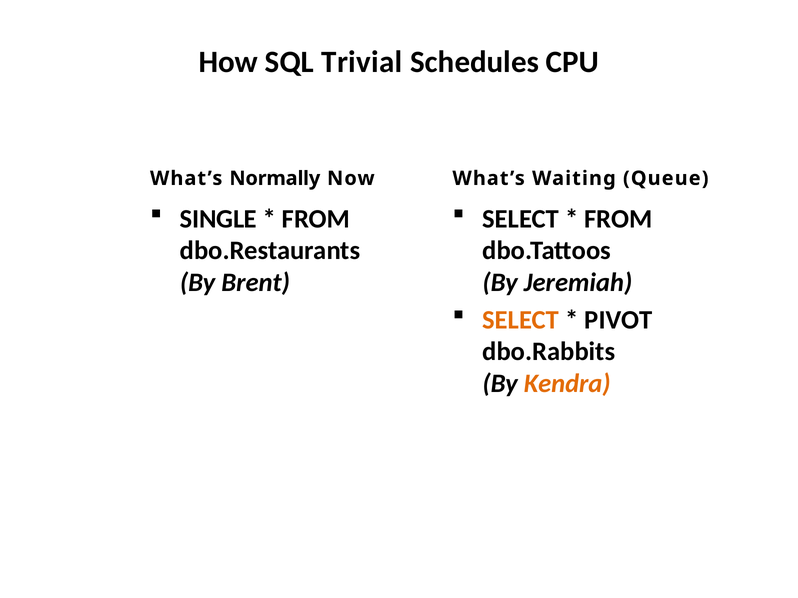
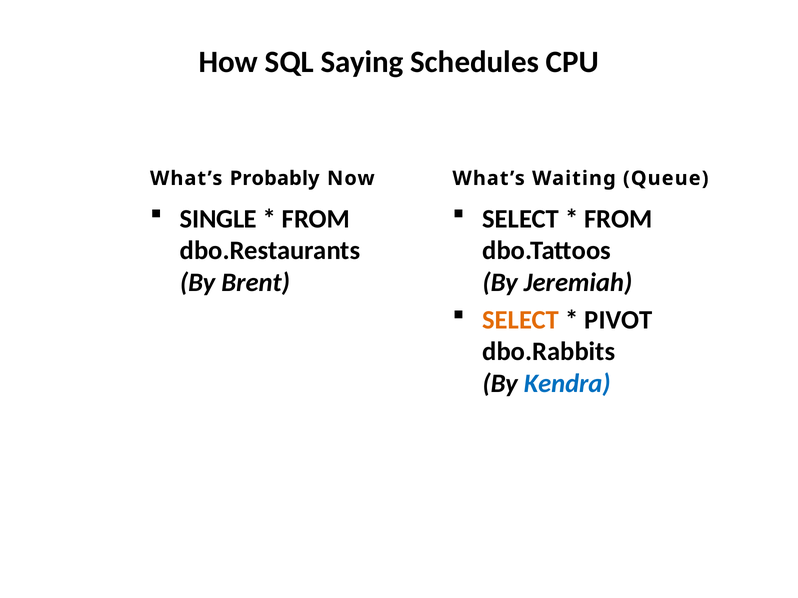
Trivial: Trivial -> Saying (362, 62)
Normally: Normally -> Probably (275, 178)
Kendra colour: orange -> blue (567, 384)
